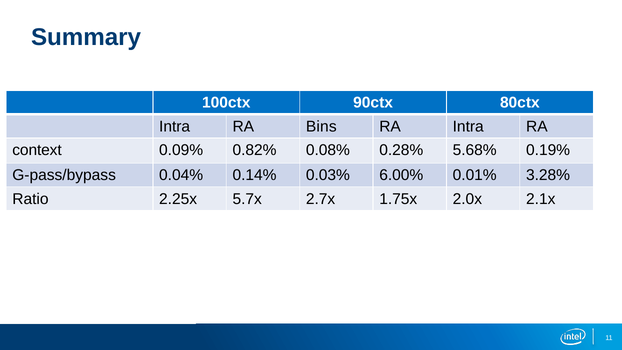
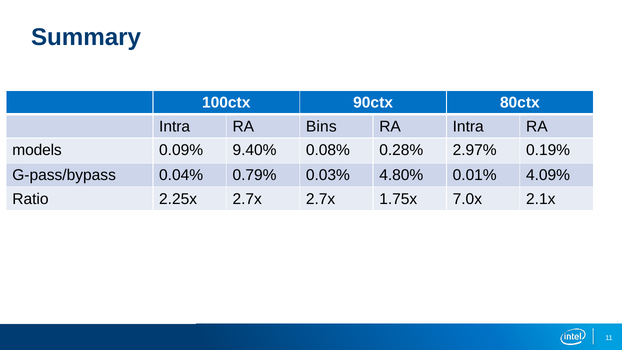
context: context -> models (37, 150)
0.82%: 0.82% -> 9.40% (255, 150)
5.68%: 5.68% -> 2.97% (475, 150)
0.14%: 0.14% -> 0.79% (255, 175)
6.00%: 6.00% -> 4.80% (401, 175)
3.28%: 3.28% -> 4.09% (548, 175)
2.25x 5.7x: 5.7x -> 2.7x (247, 199)
2.0x: 2.0x -> 7.0x (467, 199)
